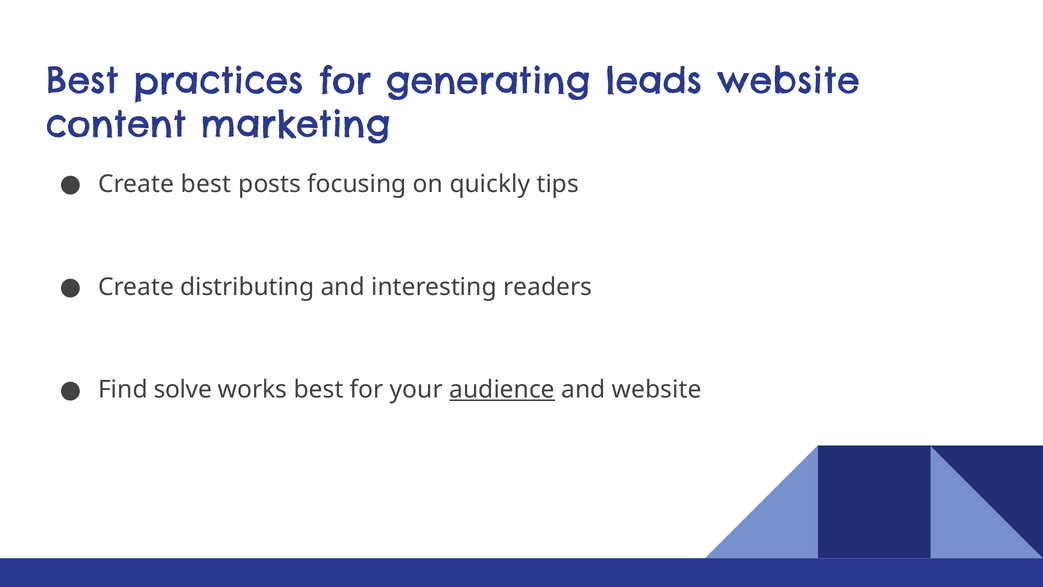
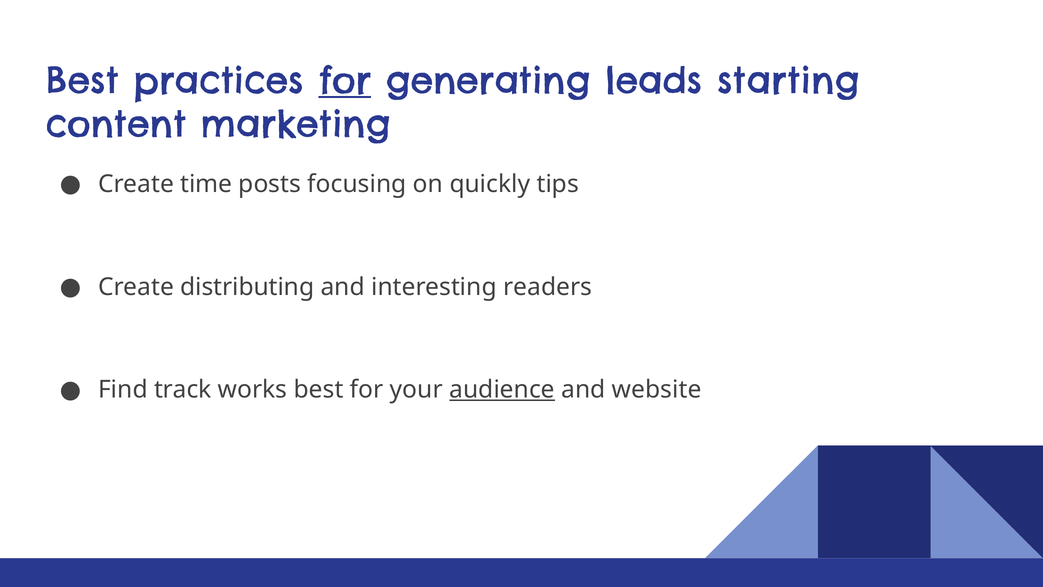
for underline: none -> present (345, 81)
leads website: website -> starting (788, 81)
Create best: best -> time (206, 184)
solve: solve -> track (183, 390)
